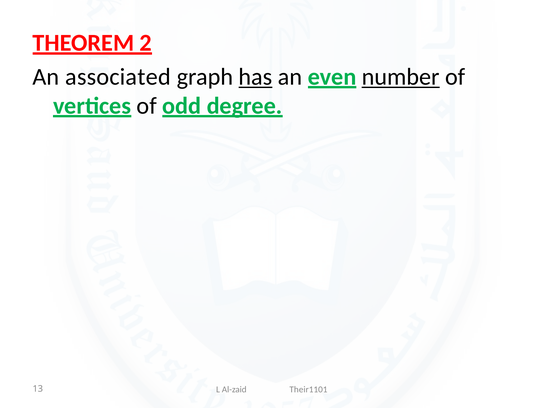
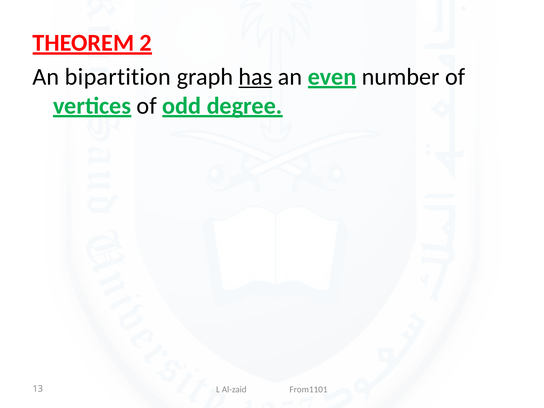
associated: associated -> bipartition (118, 77)
number underline: present -> none (401, 77)
Their1101: Their1101 -> From1101 (308, 390)
